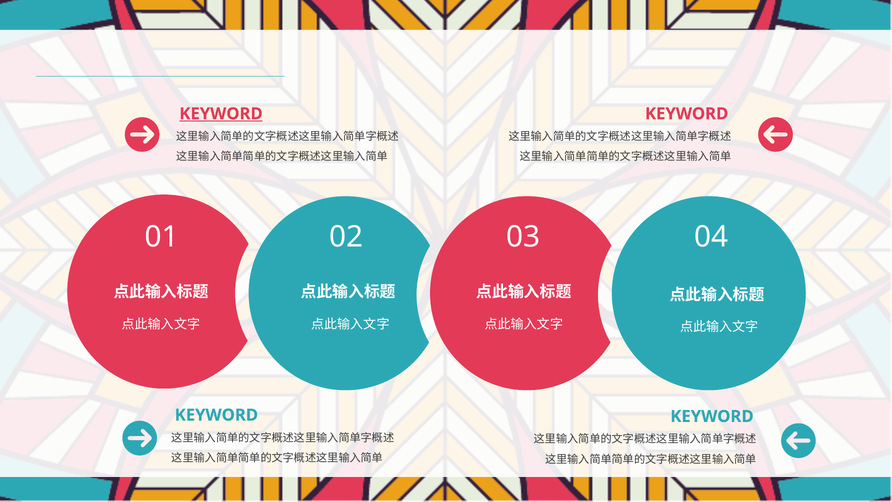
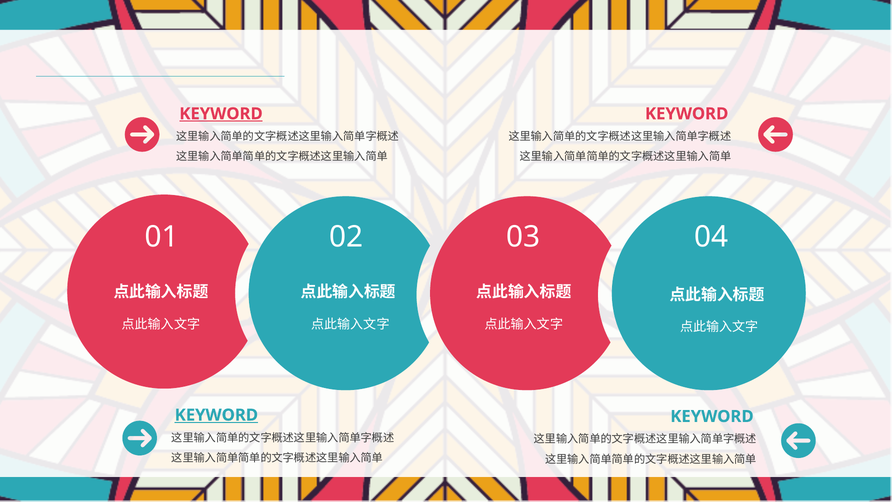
KEYWORD underline: none -> present (216, 415)
